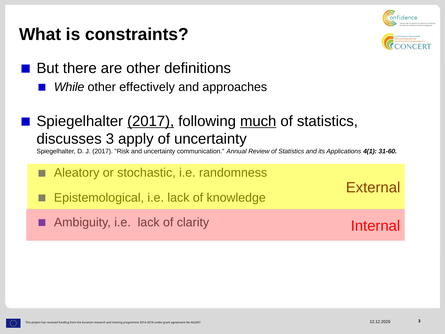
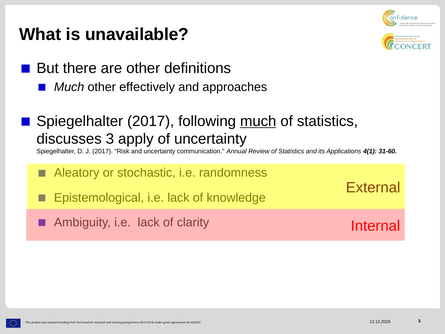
constraints: constraints -> unavailable (137, 34)
While: While -> Much (69, 87)
2017 underline: present -> none (151, 121)
